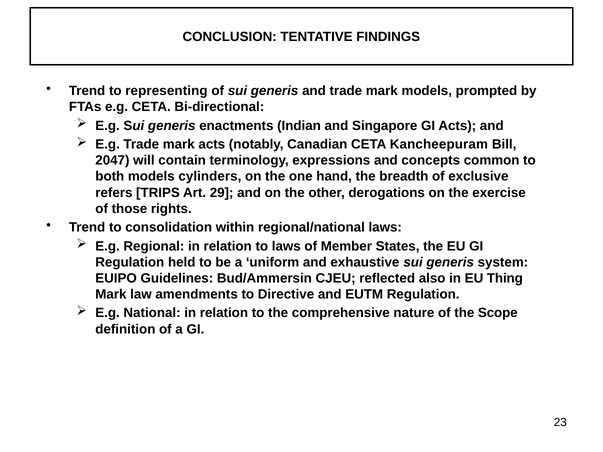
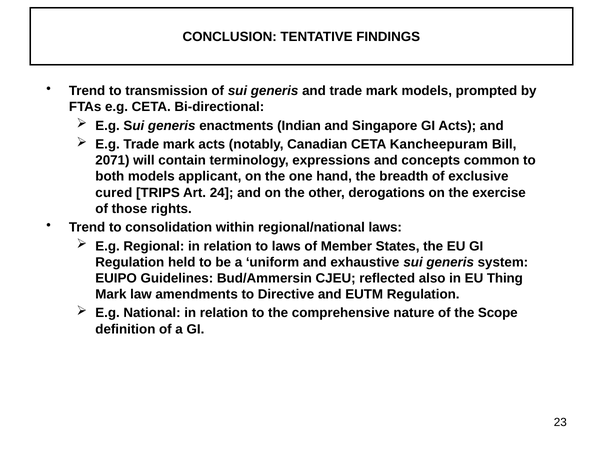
representing: representing -> transmission (167, 91)
2047: 2047 -> 2071 (112, 161)
cylinders: cylinders -> applicant (210, 177)
refers: refers -> cured (114, 193)
29: 29 -> 24 (222, 193)
